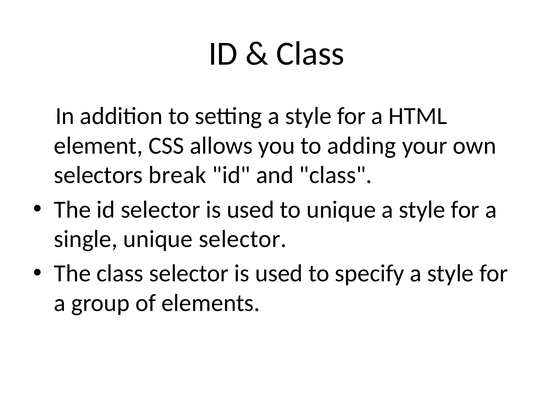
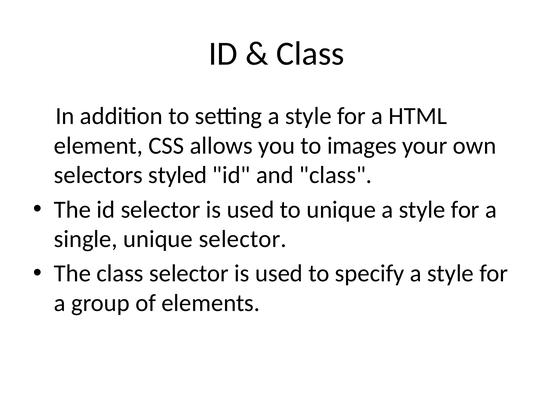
adding: adding -> images (362, 146)
break: break -> styled (178, 175)
